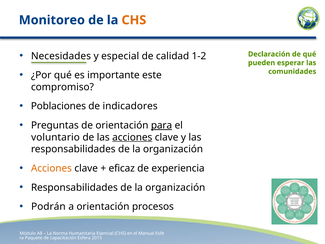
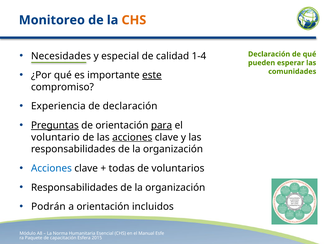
1-2: 1-2 -> 1-4 (199, 56)
este underline: none -> present (152, 75)
Poblaciones: Poblaciones -> Experiencia (58, 106)
de indicadores: indicadores -> declaración (130, 106)
Preguntas underline: none -> present (55, 125)
Acciones colour: orange -> blue (51, 168)
eficaz: eficaz -> todas (122, 168)
experiencia: experiencia -> voluntarios (178, 168)
procesos: procesos -> incluidos (153, 206)
